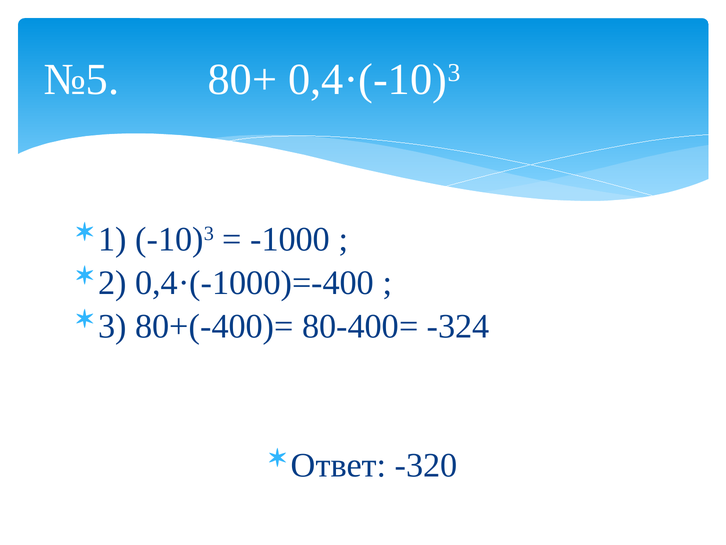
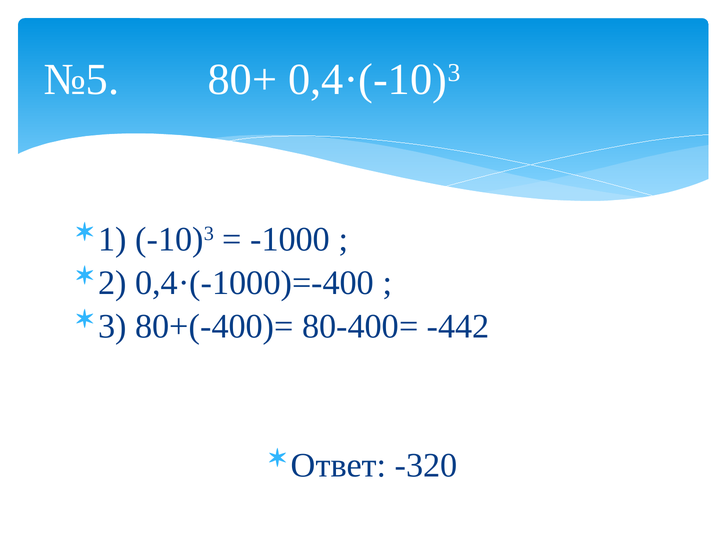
-324: -324 -> -442 (458, 326)
